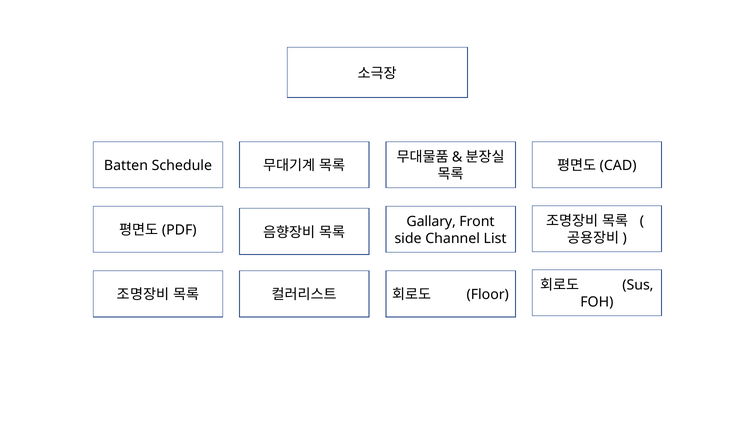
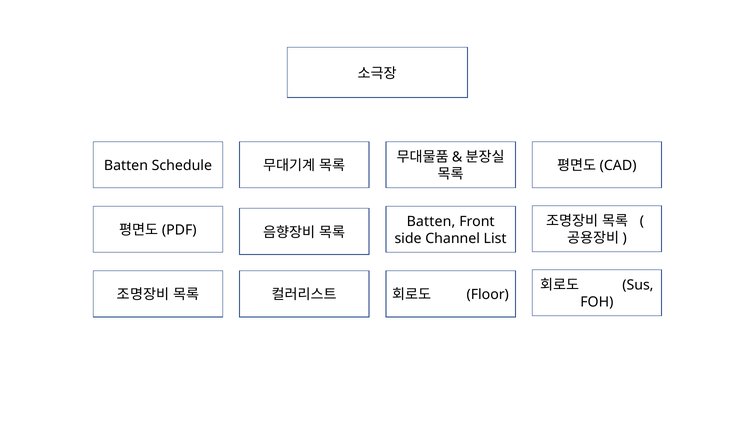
Gallary: Gallary -> Batten (431, 222)
